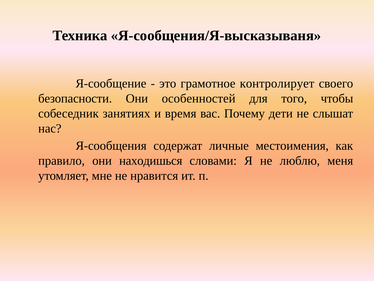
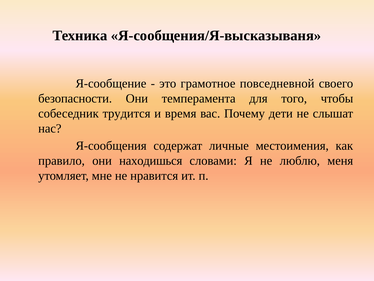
контролирует: контролирует -> повседневной (277, 83)
особенностей: особенностей -> темперамента (199, 98)
занятиях: занятиях -> трудится (127, 113)
